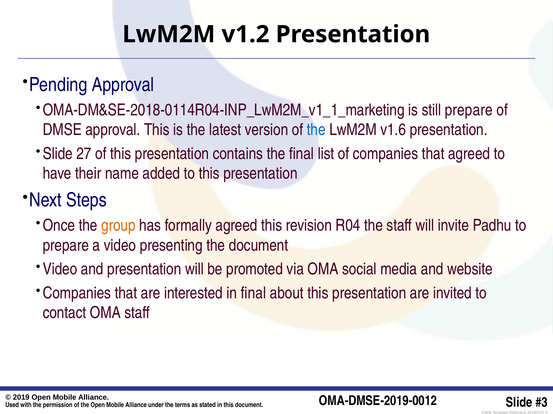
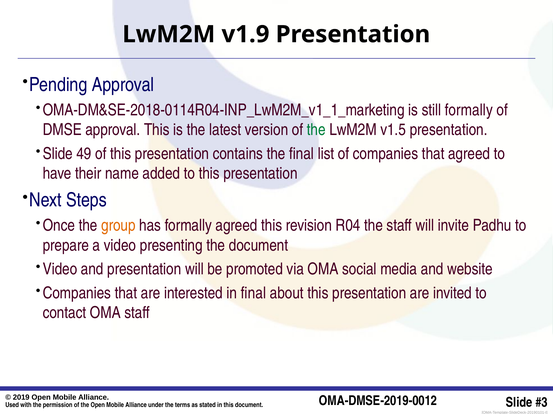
v1.2: v1.2 -> v1.9 (246, 34)
still prepare: prepare -> formally (469, 110)
the colour: blue -> green (316, 130)
v1.6: v1.6 -> v1.5 (393, 130)
27: 27 -> 49 (84, 154)
